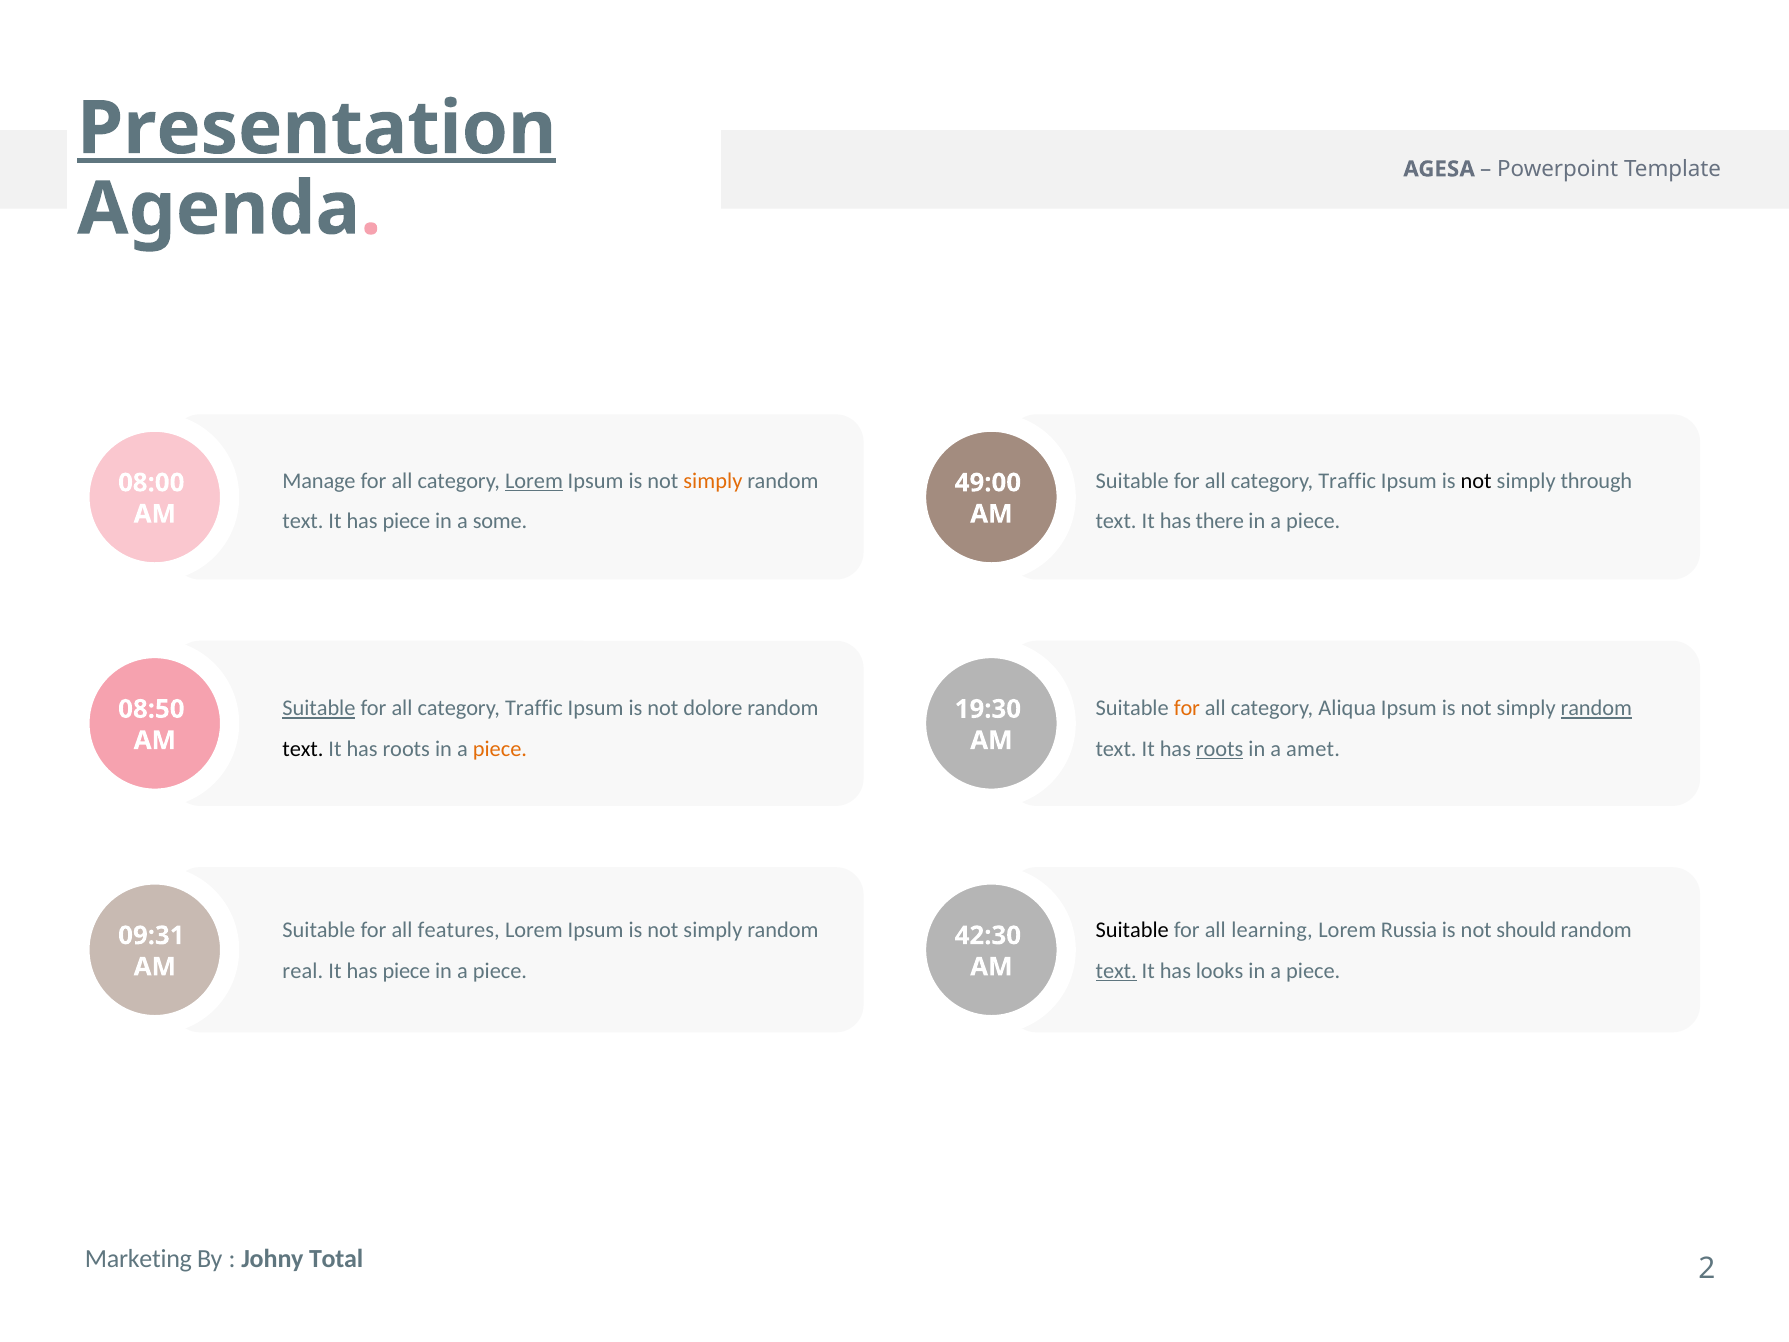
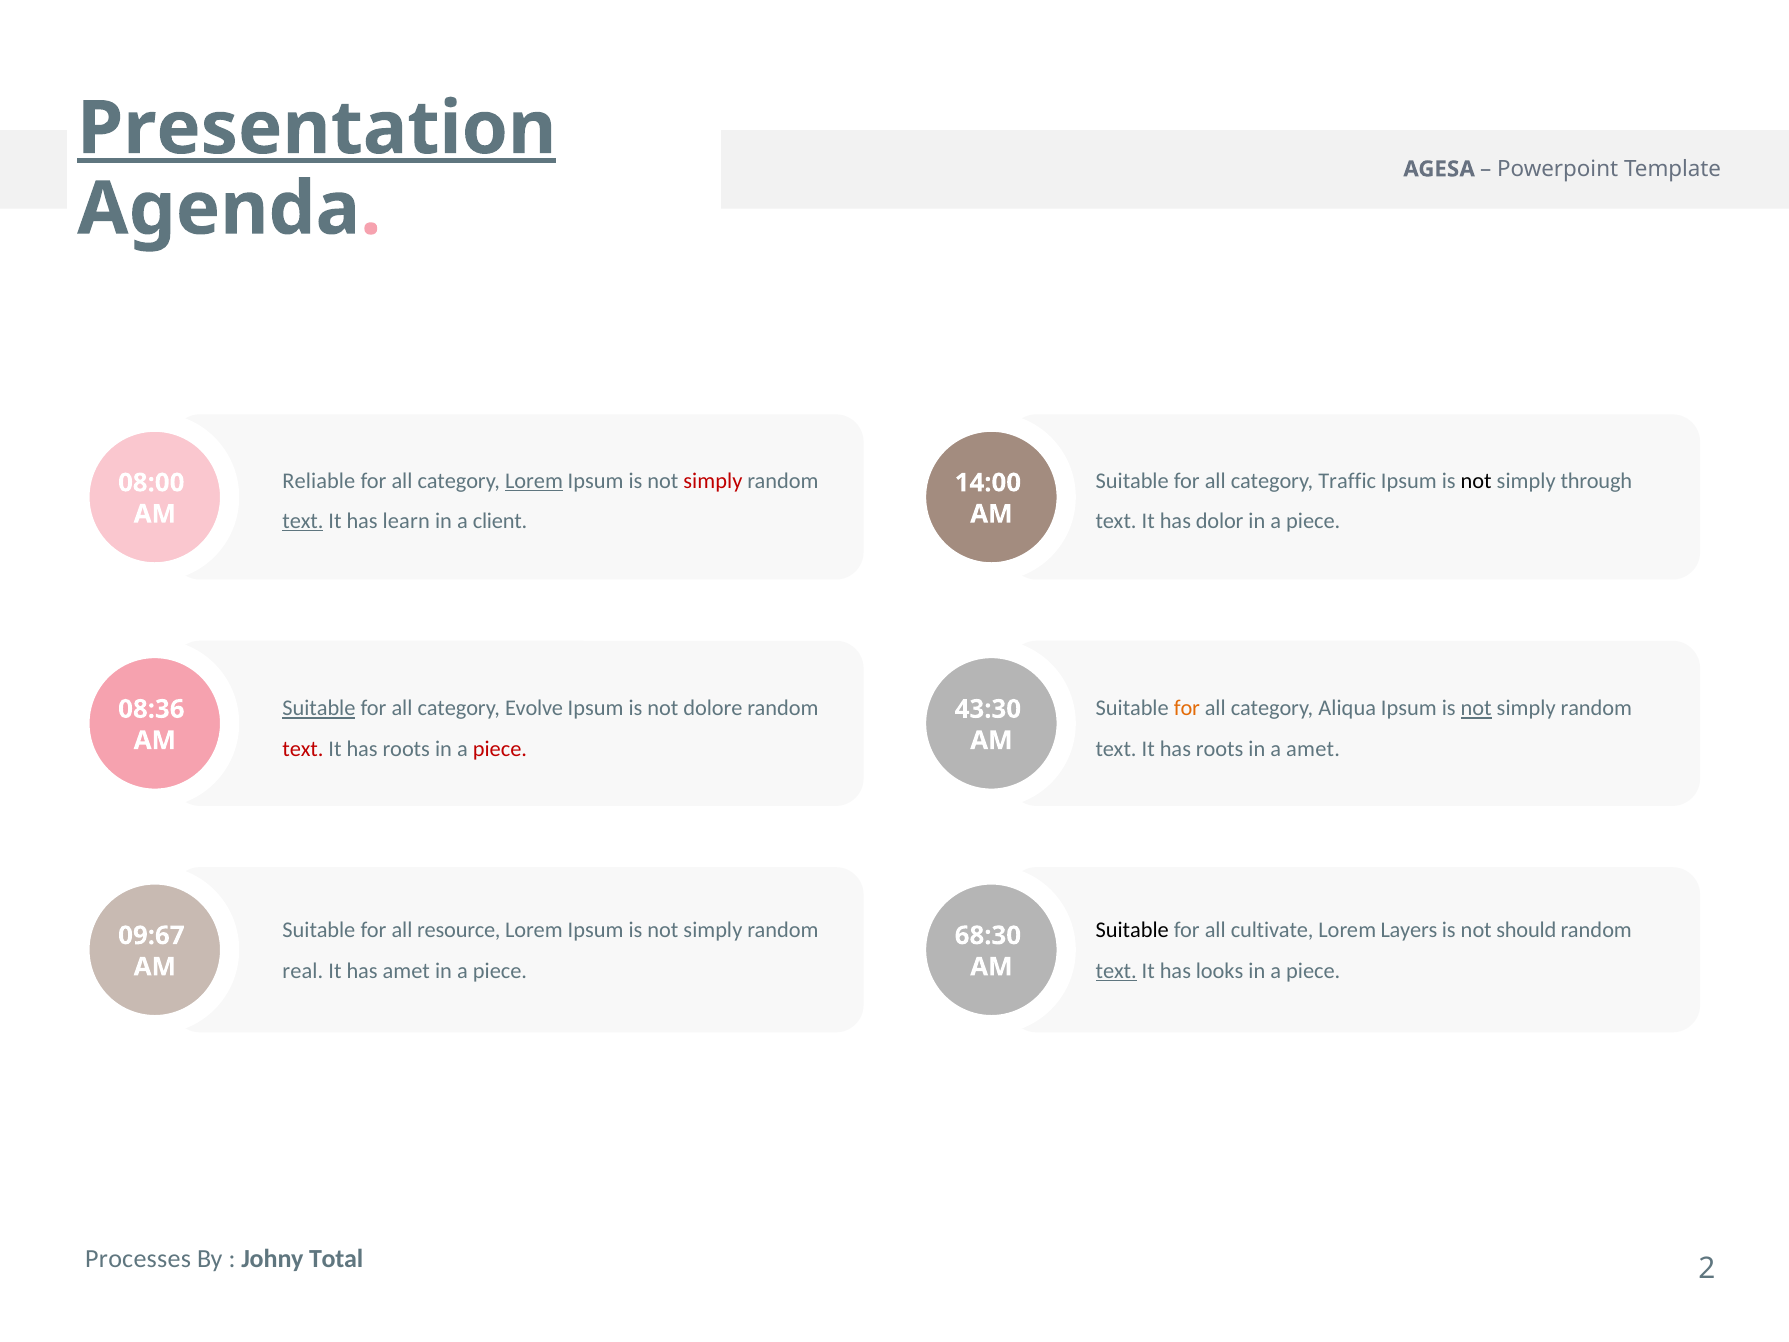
Manage: Manage -> Reliable (319, 481)
simply colour: orange -> red (713, 481)
49:00: 49:00 -> 14:00 (988, 483)
text underline: none -> present (303, 521)
piece: piece -> learn (406, 521)
some: some -> client (500, 521)
there: there -> dolor (1220, 521)
Traffic: Traffic -> Evolve (534, 708)
not underline: none -> present (1476, 708)
random underline: present -> none (1596, 708)
08:50: 08:50 -> 08:36 (151, 709)
19:30: 19:30 -> 43:30 (988, 709)
text colour: black -> red (303, 748)
piece colour: orange -> red (500, 748)
roots underline: present -> none (1220, 748)
features: features -> resource (459, 930)
learning: learning -> cultivate (1272, 930)
Russia: Russia -> Layers (1409, 930)
09:31: 09:31 -> 09:67 (151, 935)
42:30: 42:30 -> 68:30 (988, 935)
piece: piece -> amet (406, 971)
Marketing: Marketing -> Processes (138, 1259)
